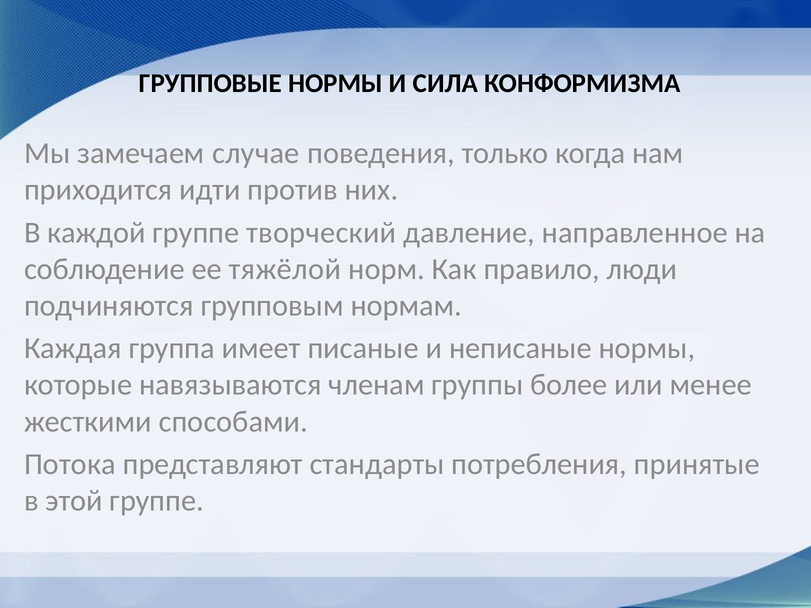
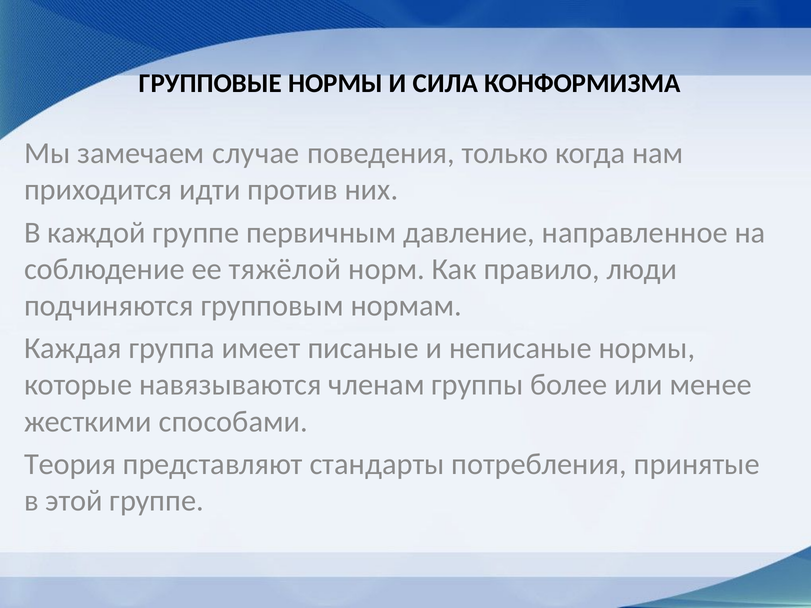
творческий: творческий -> первичным (321, 233)
Потока: Потока -> Теория (70, 464)
